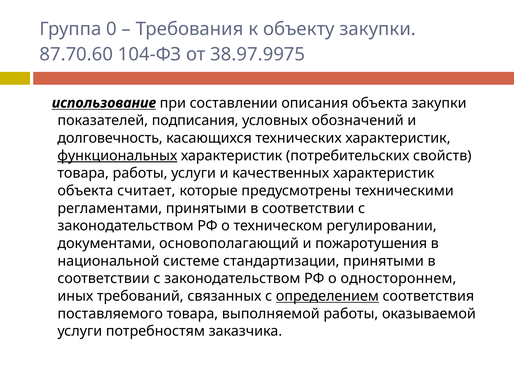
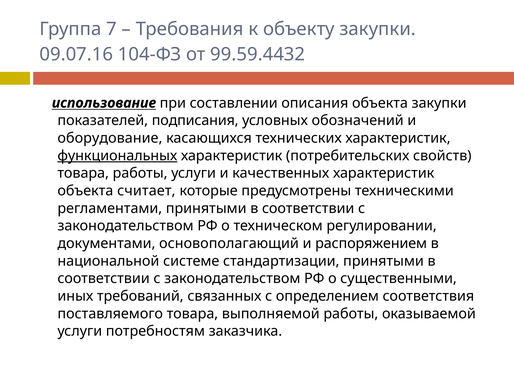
0: 0 -> 7 (111, 29)
87.70.60: 87.70.60 -> 09.07.16 (76, 54)
38.97.9975: 38.97.9975 -> 99.59.4432 (258, 54)
долговечность: долговечность -> оборудование (110, 138)
пожаротушения: пожаротушения -> распоряжением (371, 244)
одностороннем: одностороннем -> существенными (399, 279)
определением underline: present -> none (327, 297)
